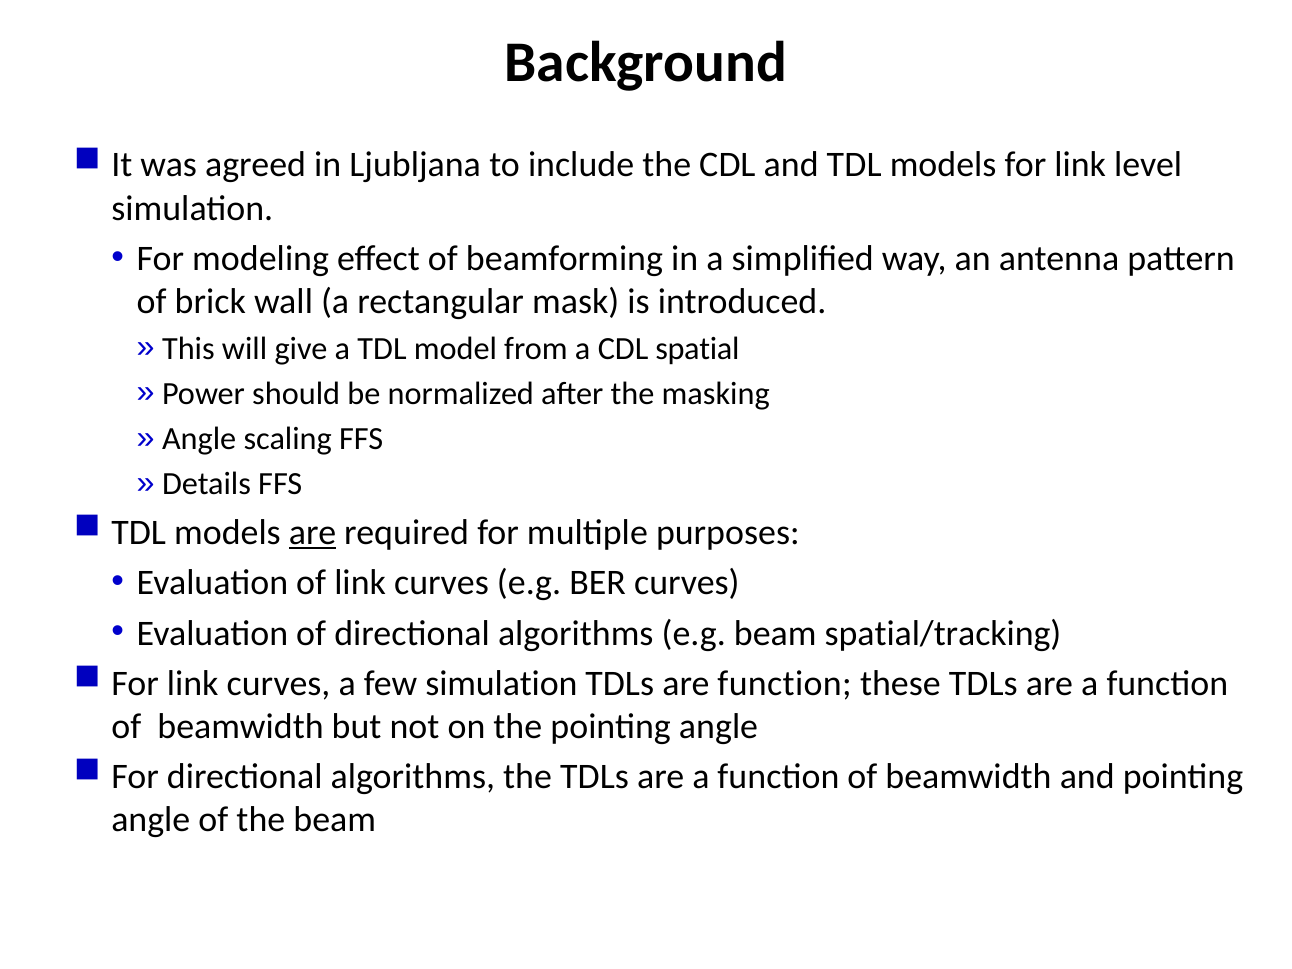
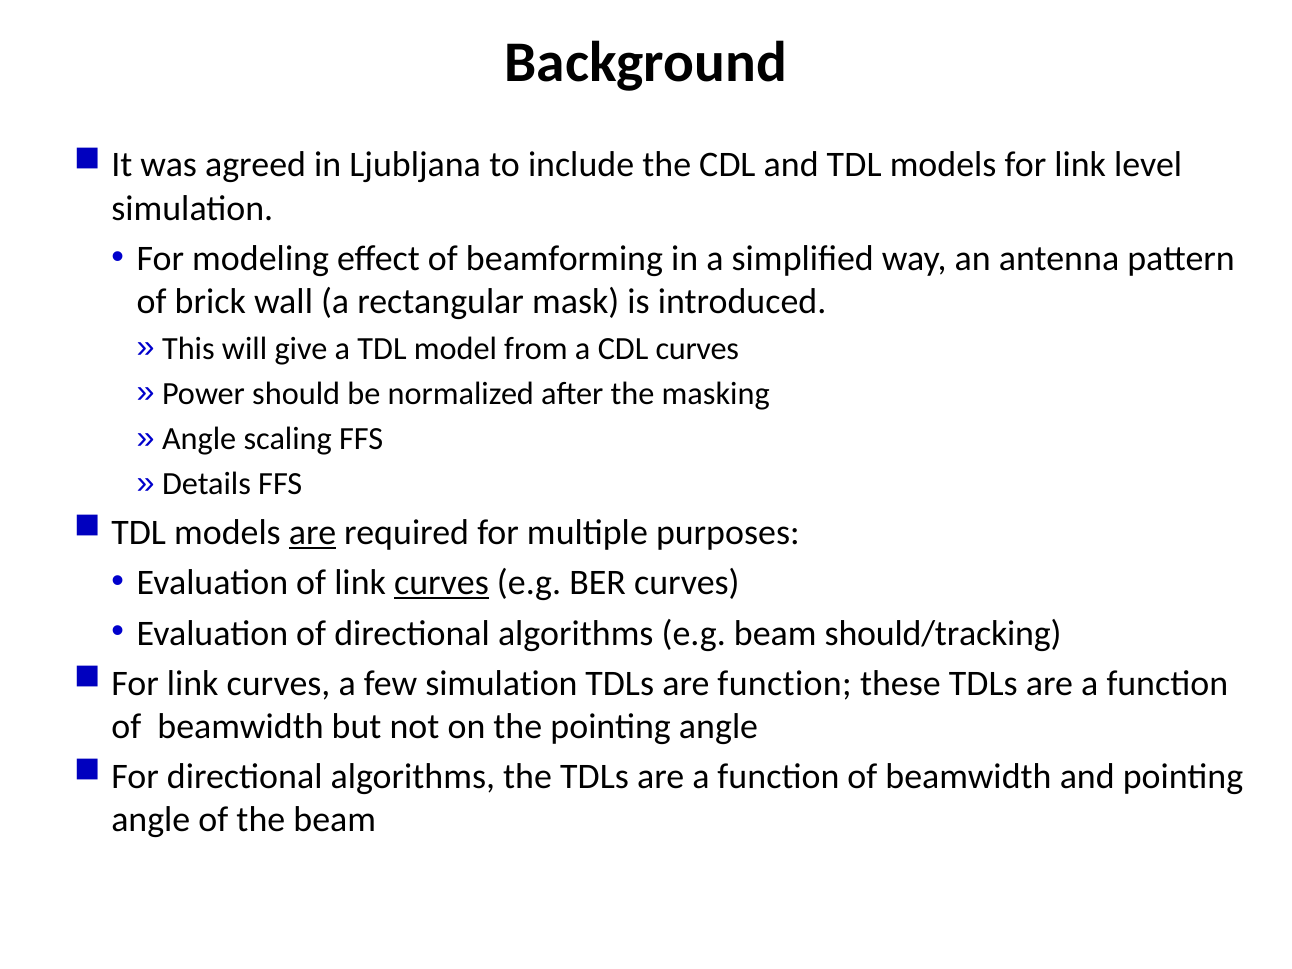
CDL spatial: spatial -> curves (697, 349)
curves underline: none -> present (441, 583)
spatial/tracking: spatial/tracking -> should/tracking (943, 633)
